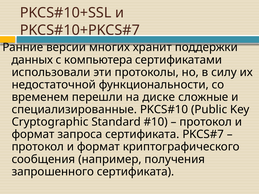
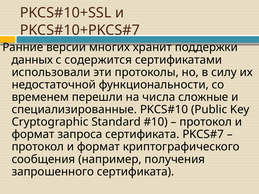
компьютера: компьютера -> содержится (98, 60)
диске: диске -> числа (159, 97)
